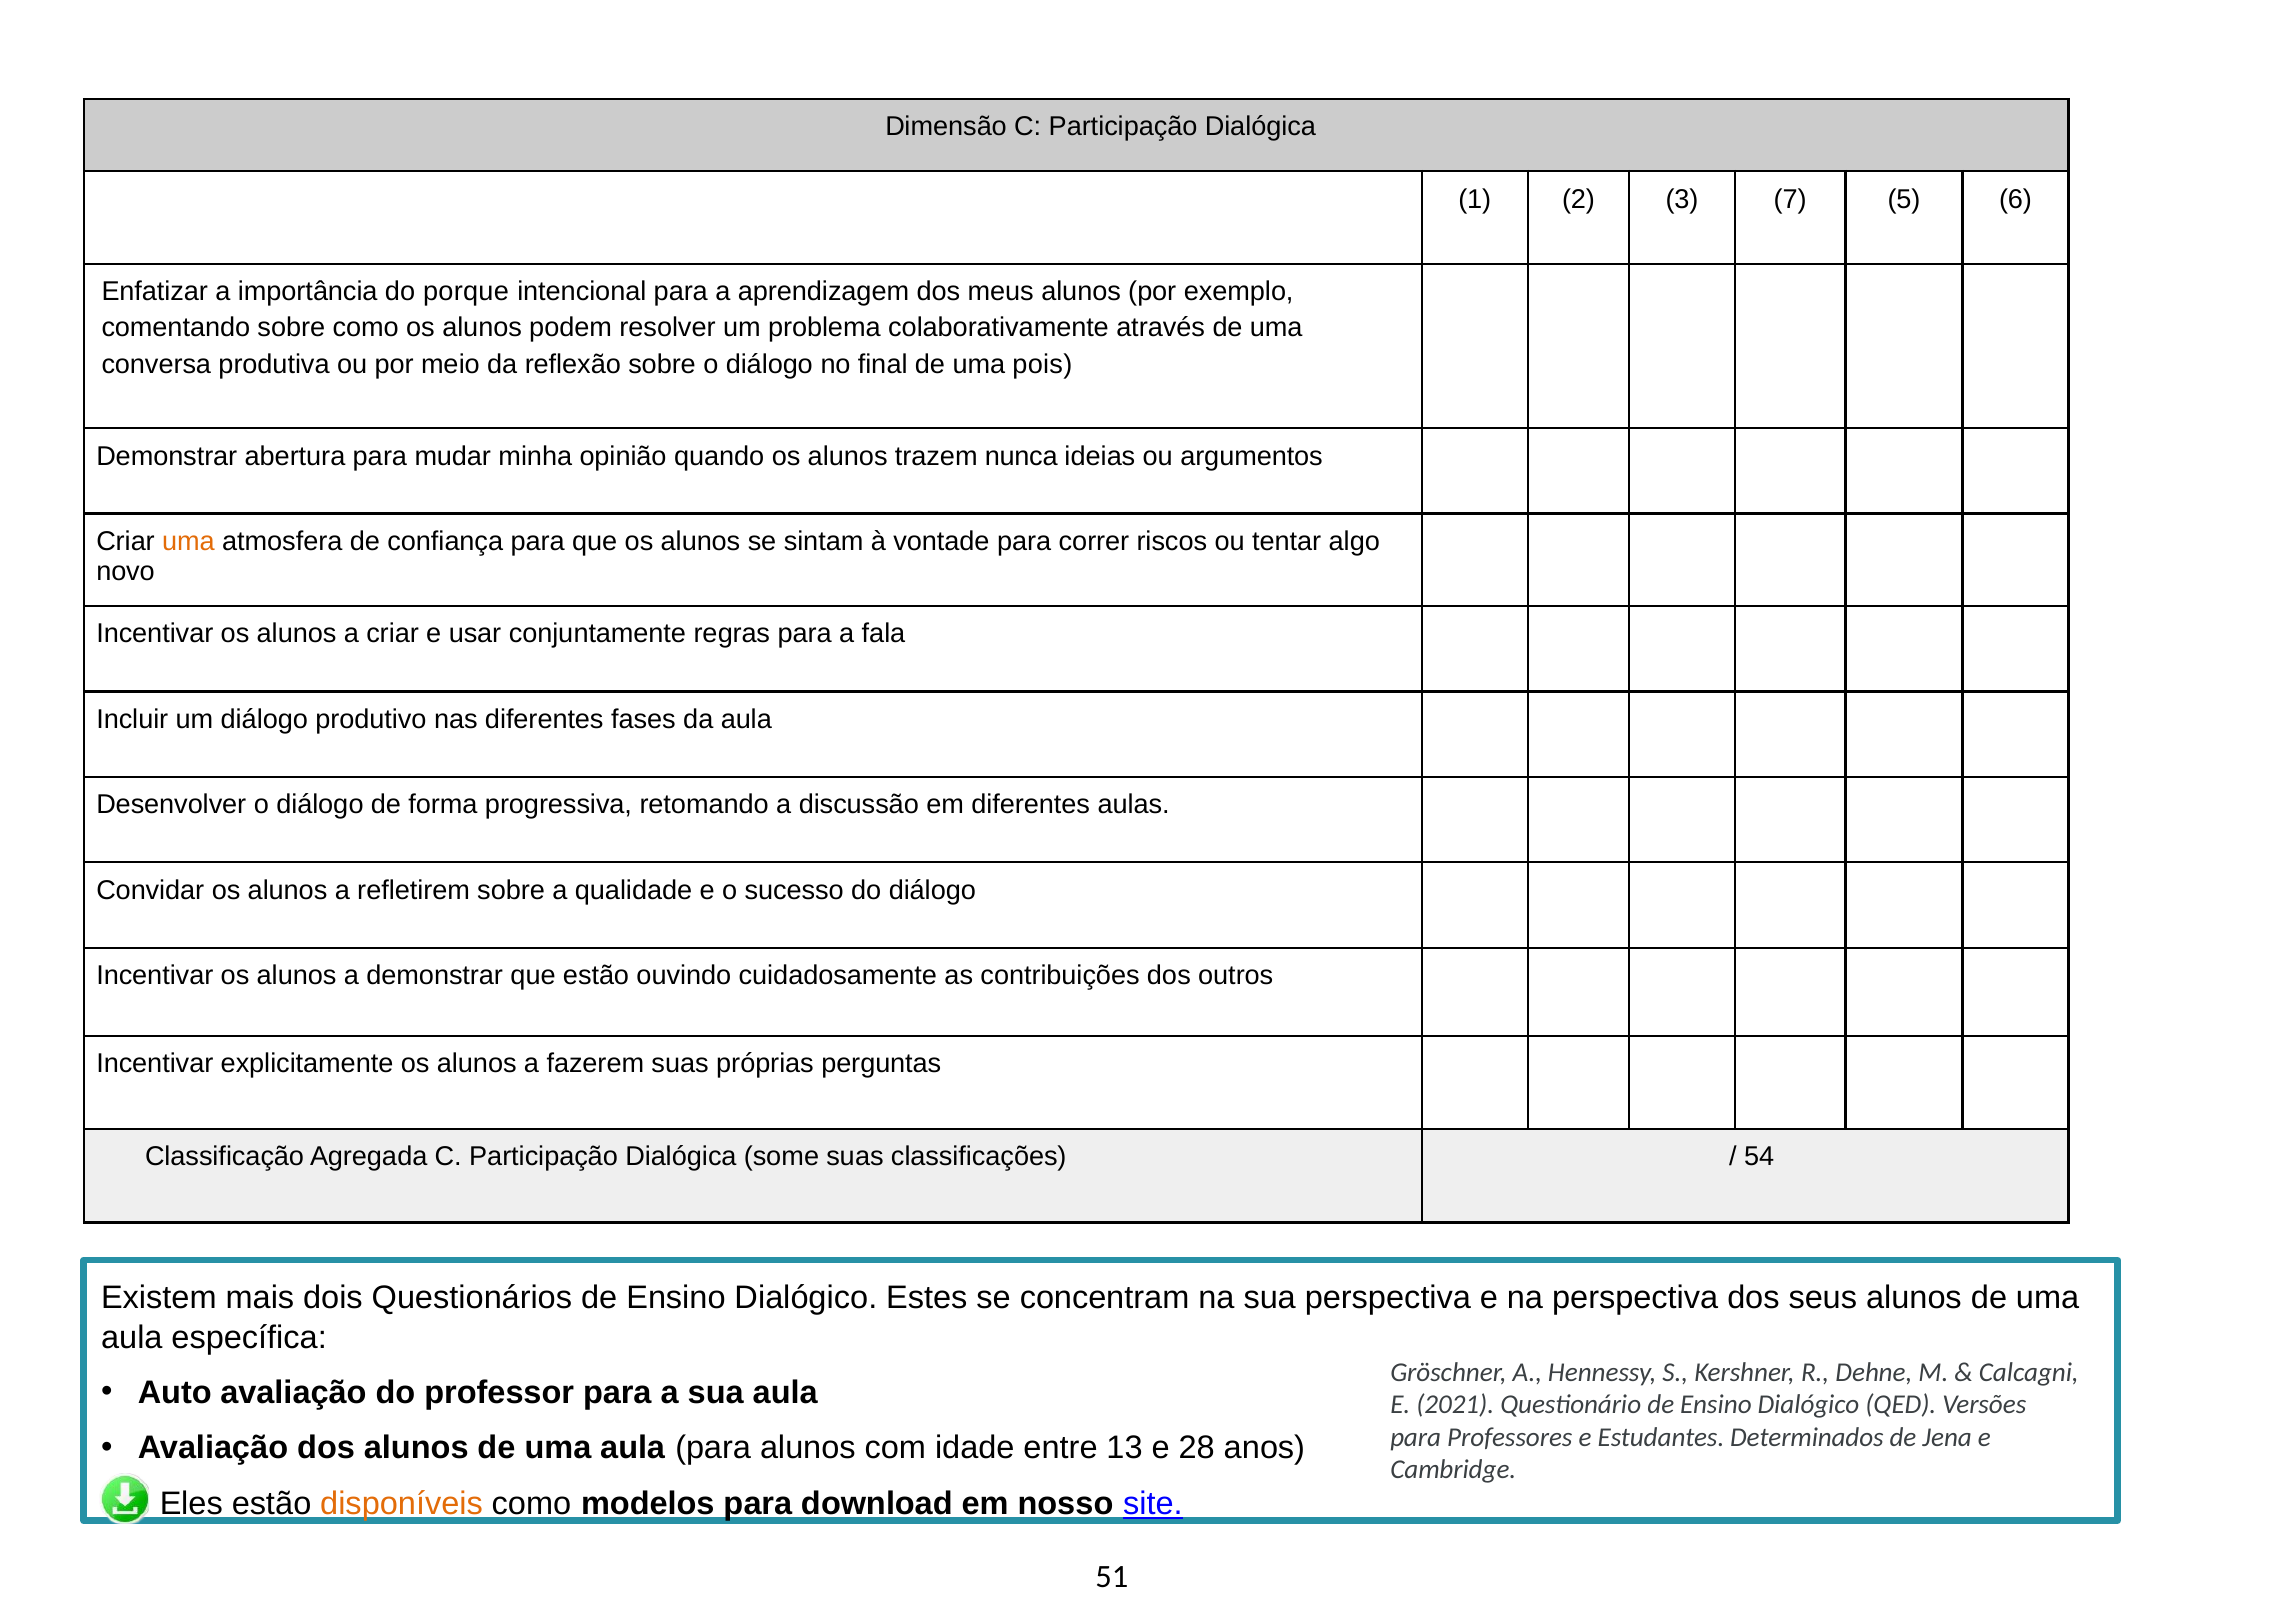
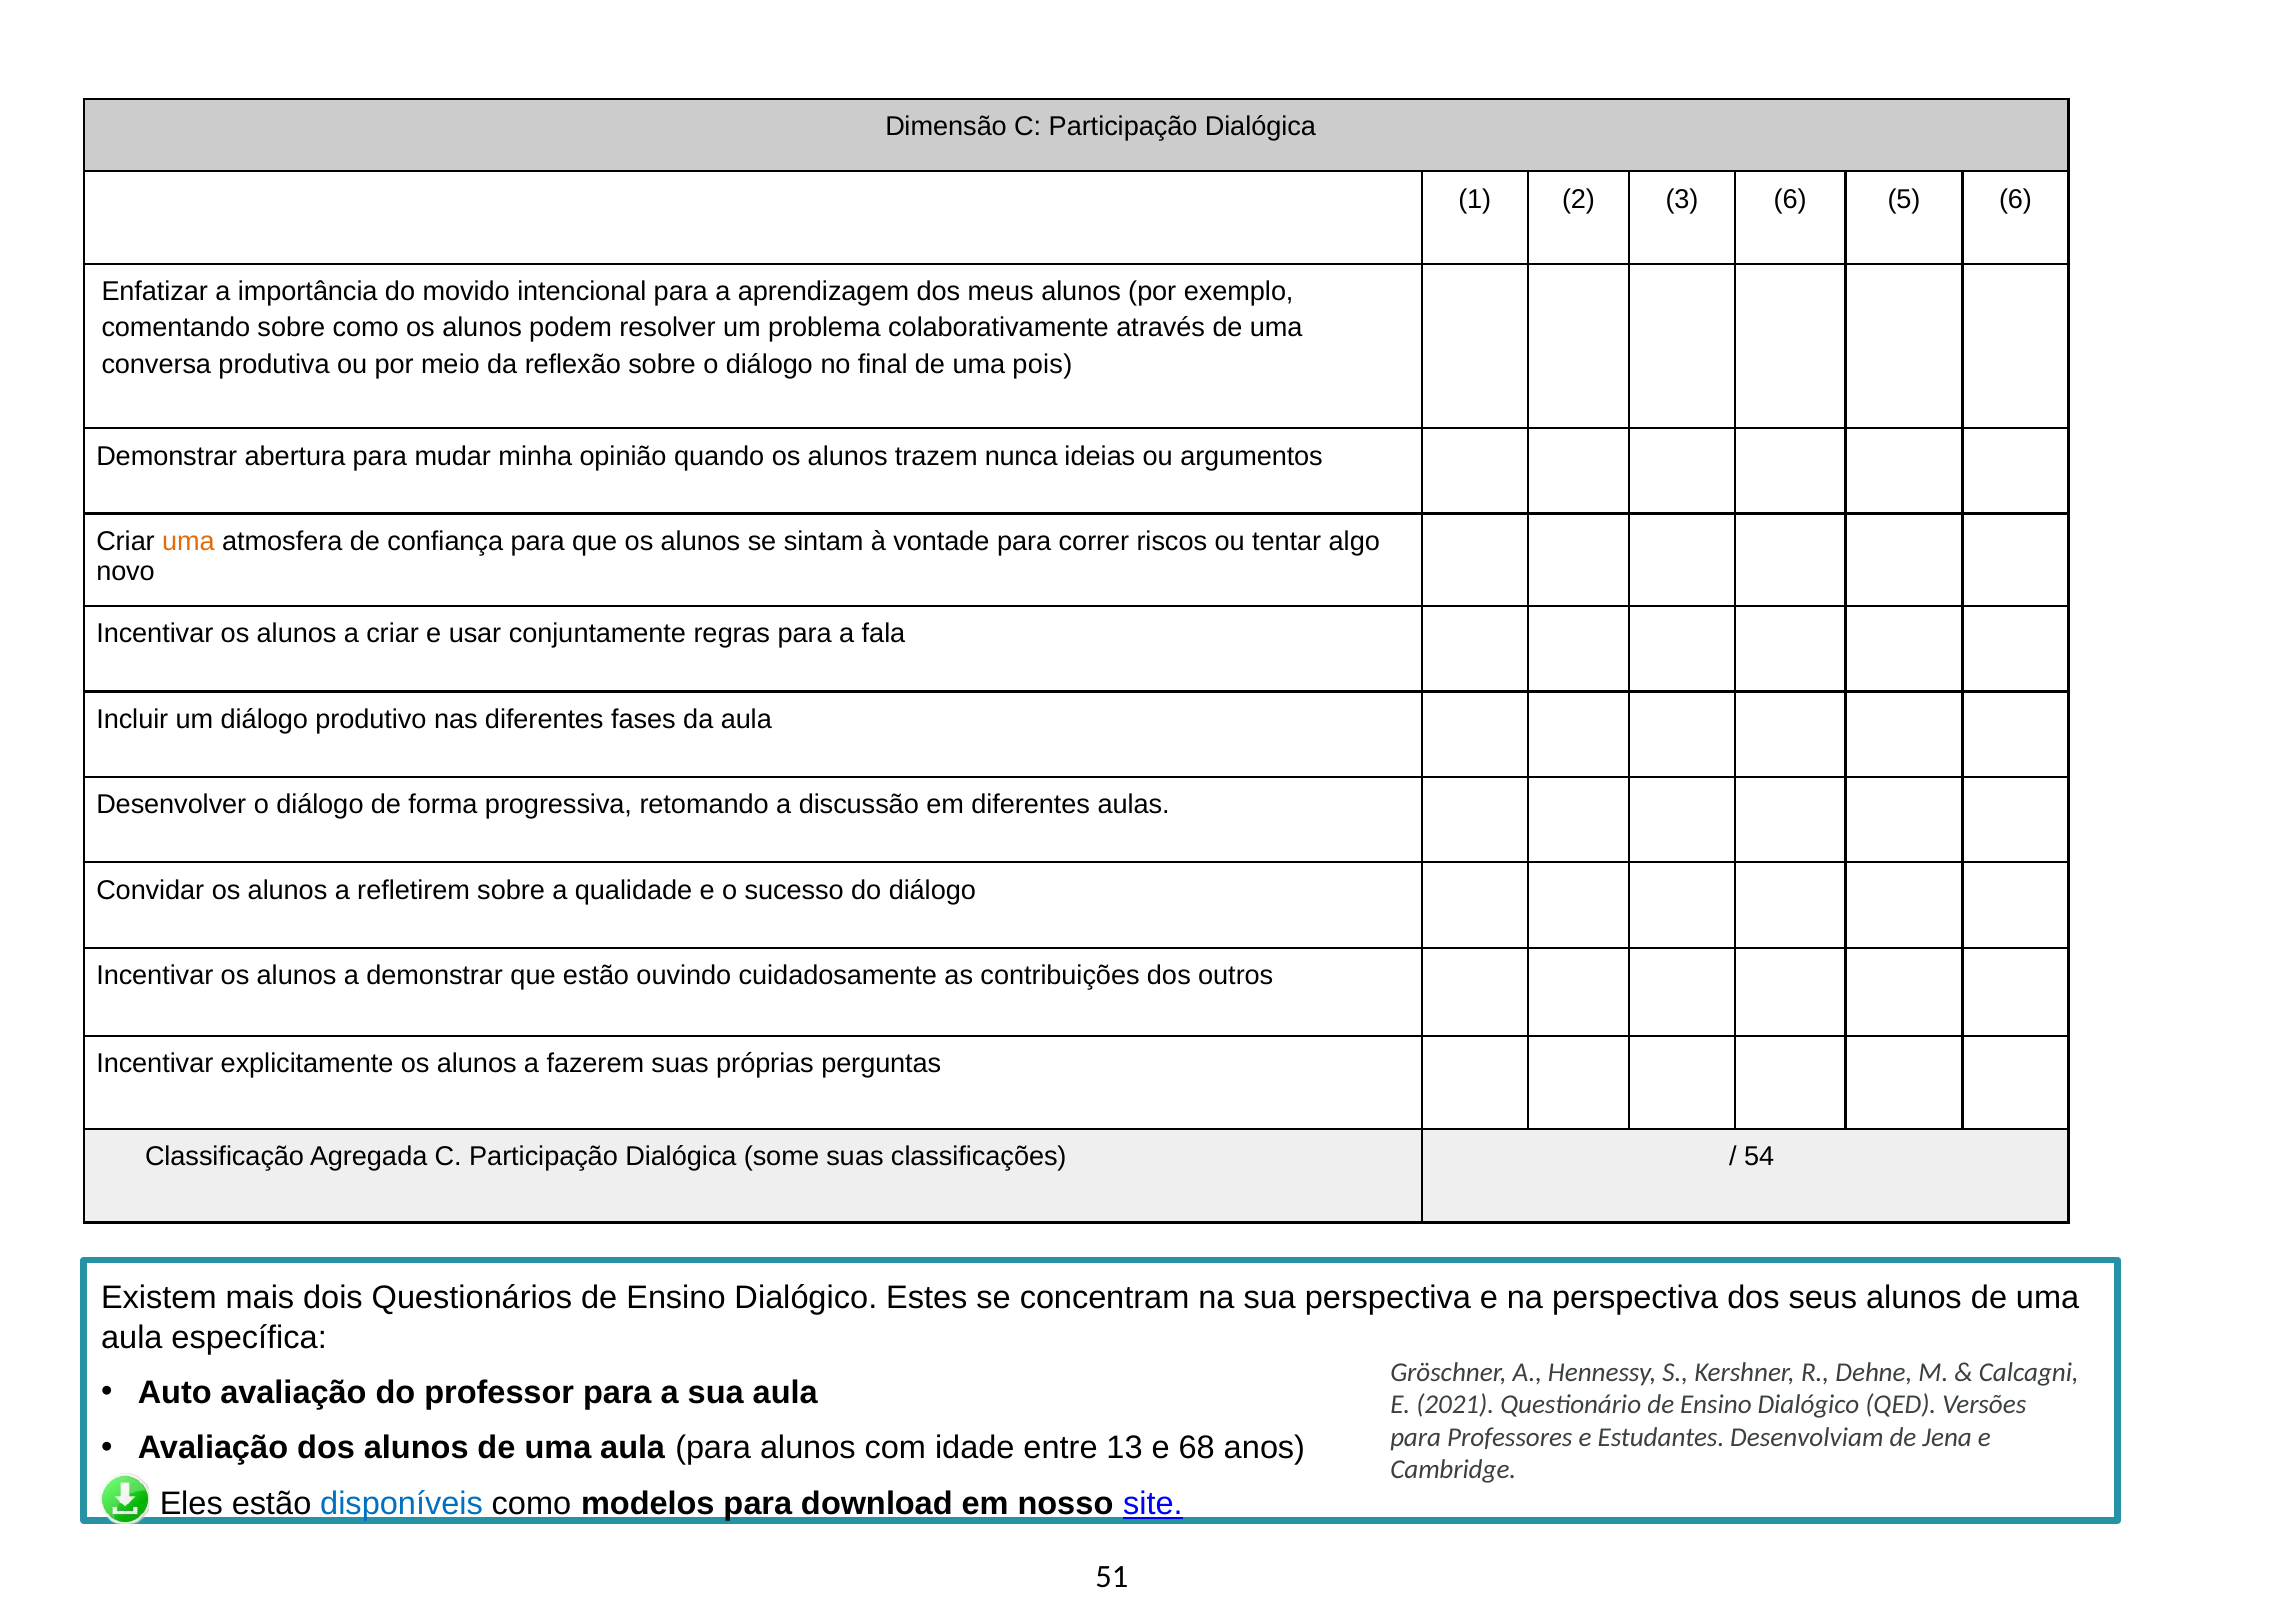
3 7: 7 -> 6 (1790, 199)
porque: porque -> movido (466, 292)
Determinados: Determinados -> Desenvolviam (1807, 1437)
28: 28 -> 68 (1197, 1448)
disponíveis colour: orange -> blue (402, 1503)
